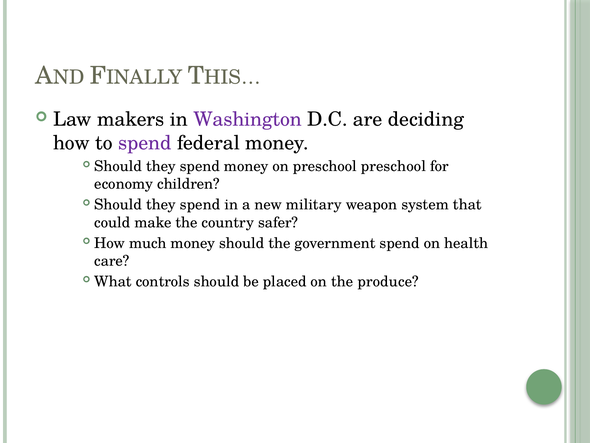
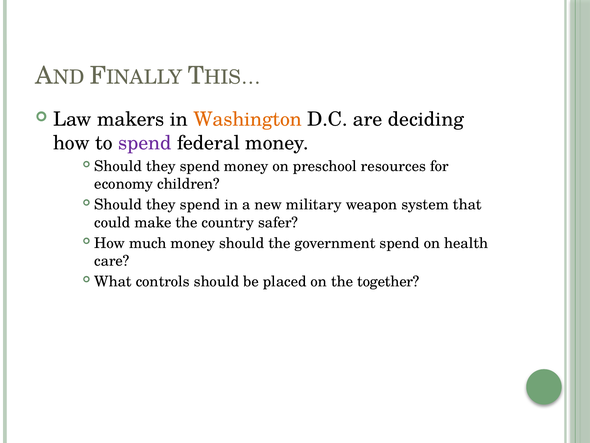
Washington colour: purple -> orange (248, 119)
preschool preschool: preschool -> resources (393, 166)
produce: produce -> together (388, 281)
